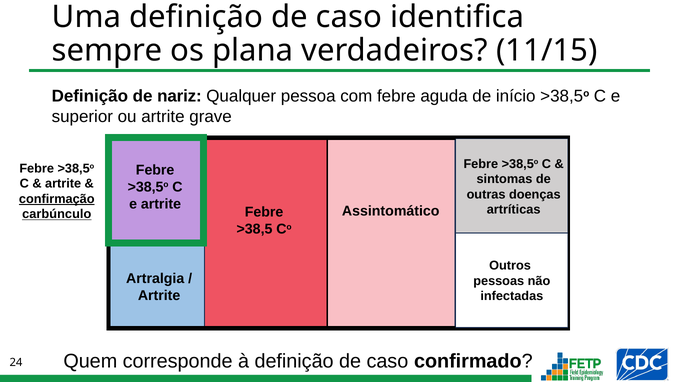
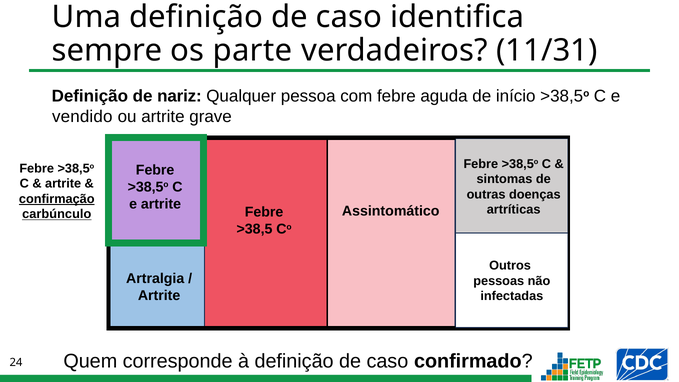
plana: plana -> parte (252, 50)
11/15: 11/15 -> 11/31 (547, 50)
superior: superior -> vendido (82, 117)
